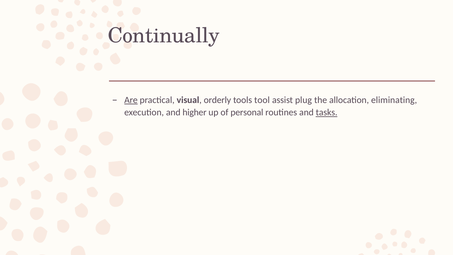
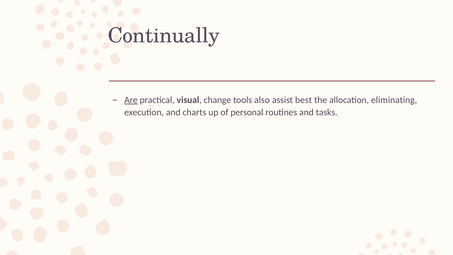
orderly: orderly -> change (217, 100)
tool: tool -> also (262, 100)
plug: plug -> best (304, 100)
higher: higher -> charts (194, 112)
tasks underline: present -> none (327, 112)
